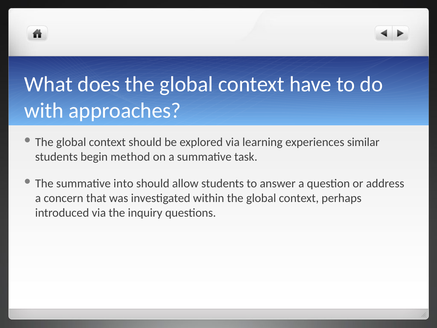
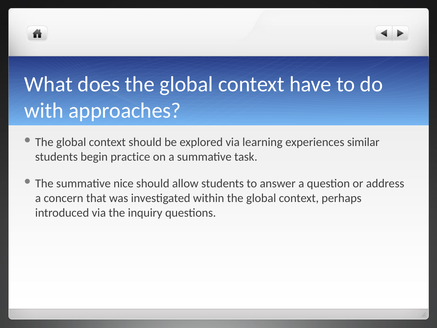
method: method -> practice (130, 157)
into: into -> nice (124, 183)
